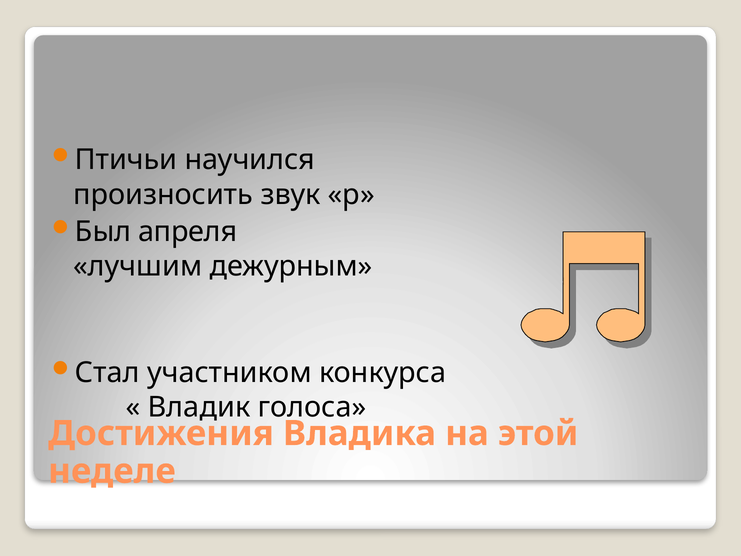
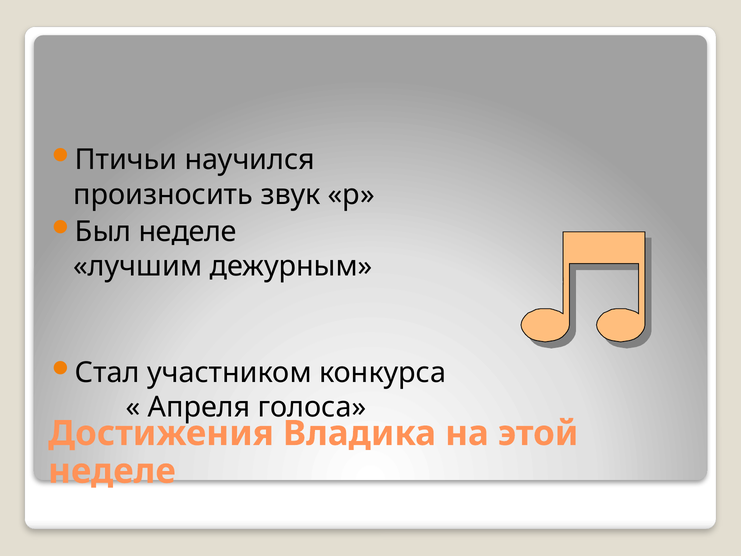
Был апреля: апреля -> неделе (188, 232)
Владик: Владик -> Апреля (199, 407)
